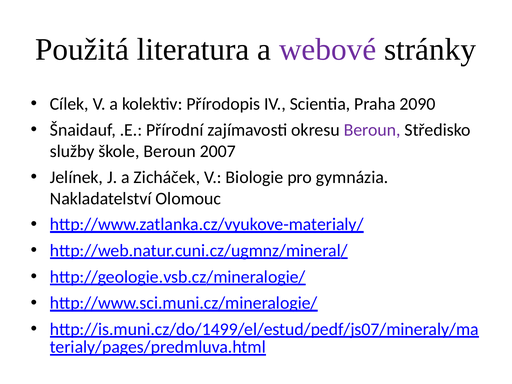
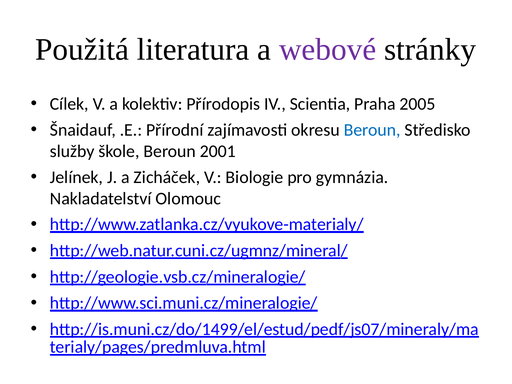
2090: 2090 -> 2005 (418, 104)
Beroun colour: purple -> blue (372, 130)
2007: 2007 -> 2001 (218, 151)
